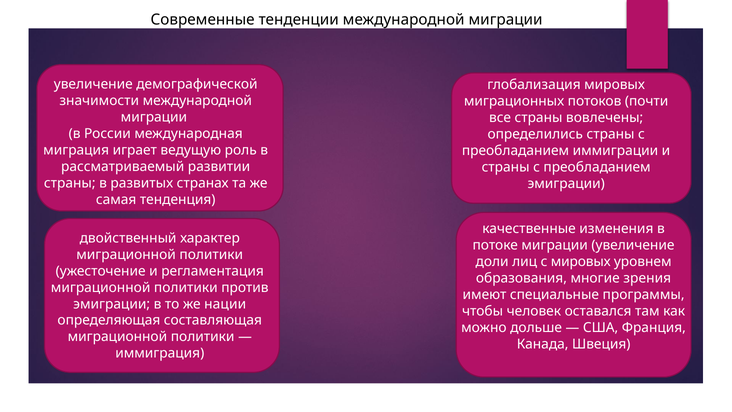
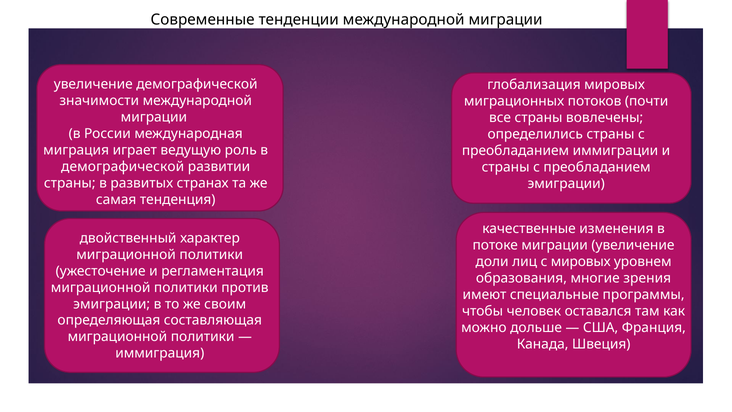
рассматриваемый: рассматриваемый -> демографической (123, 166)
нации: нации -> своим (225, 304)
